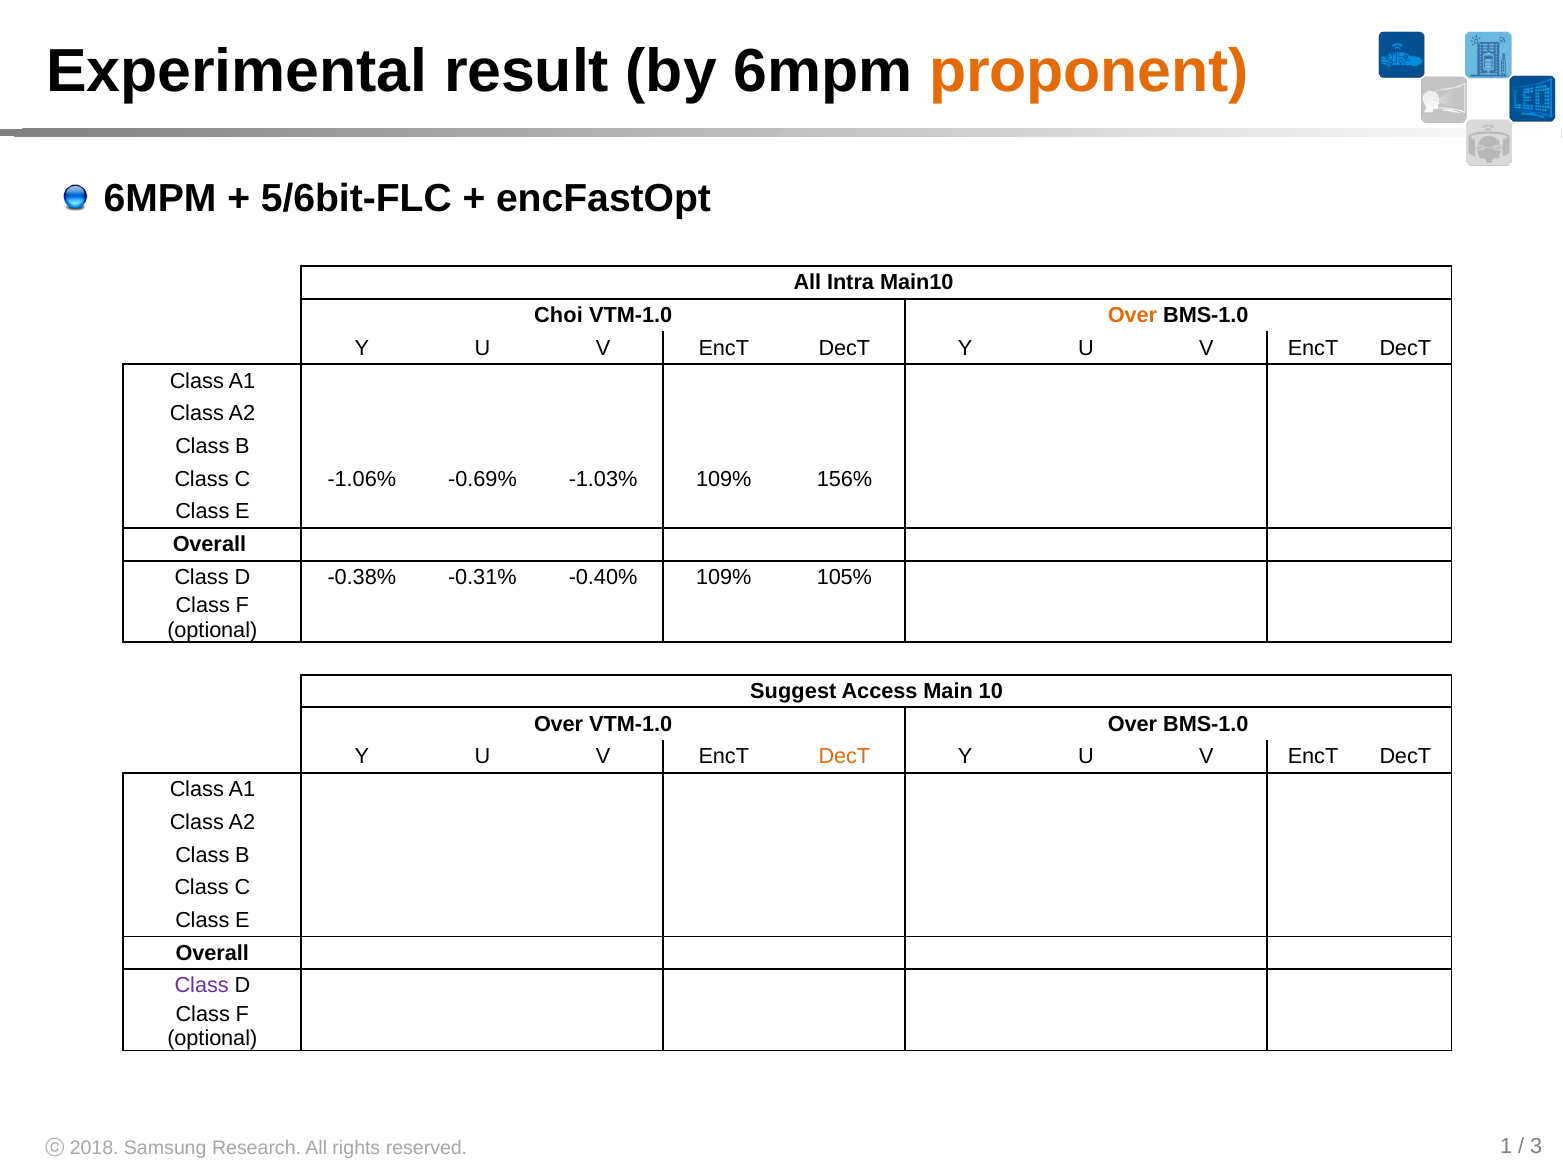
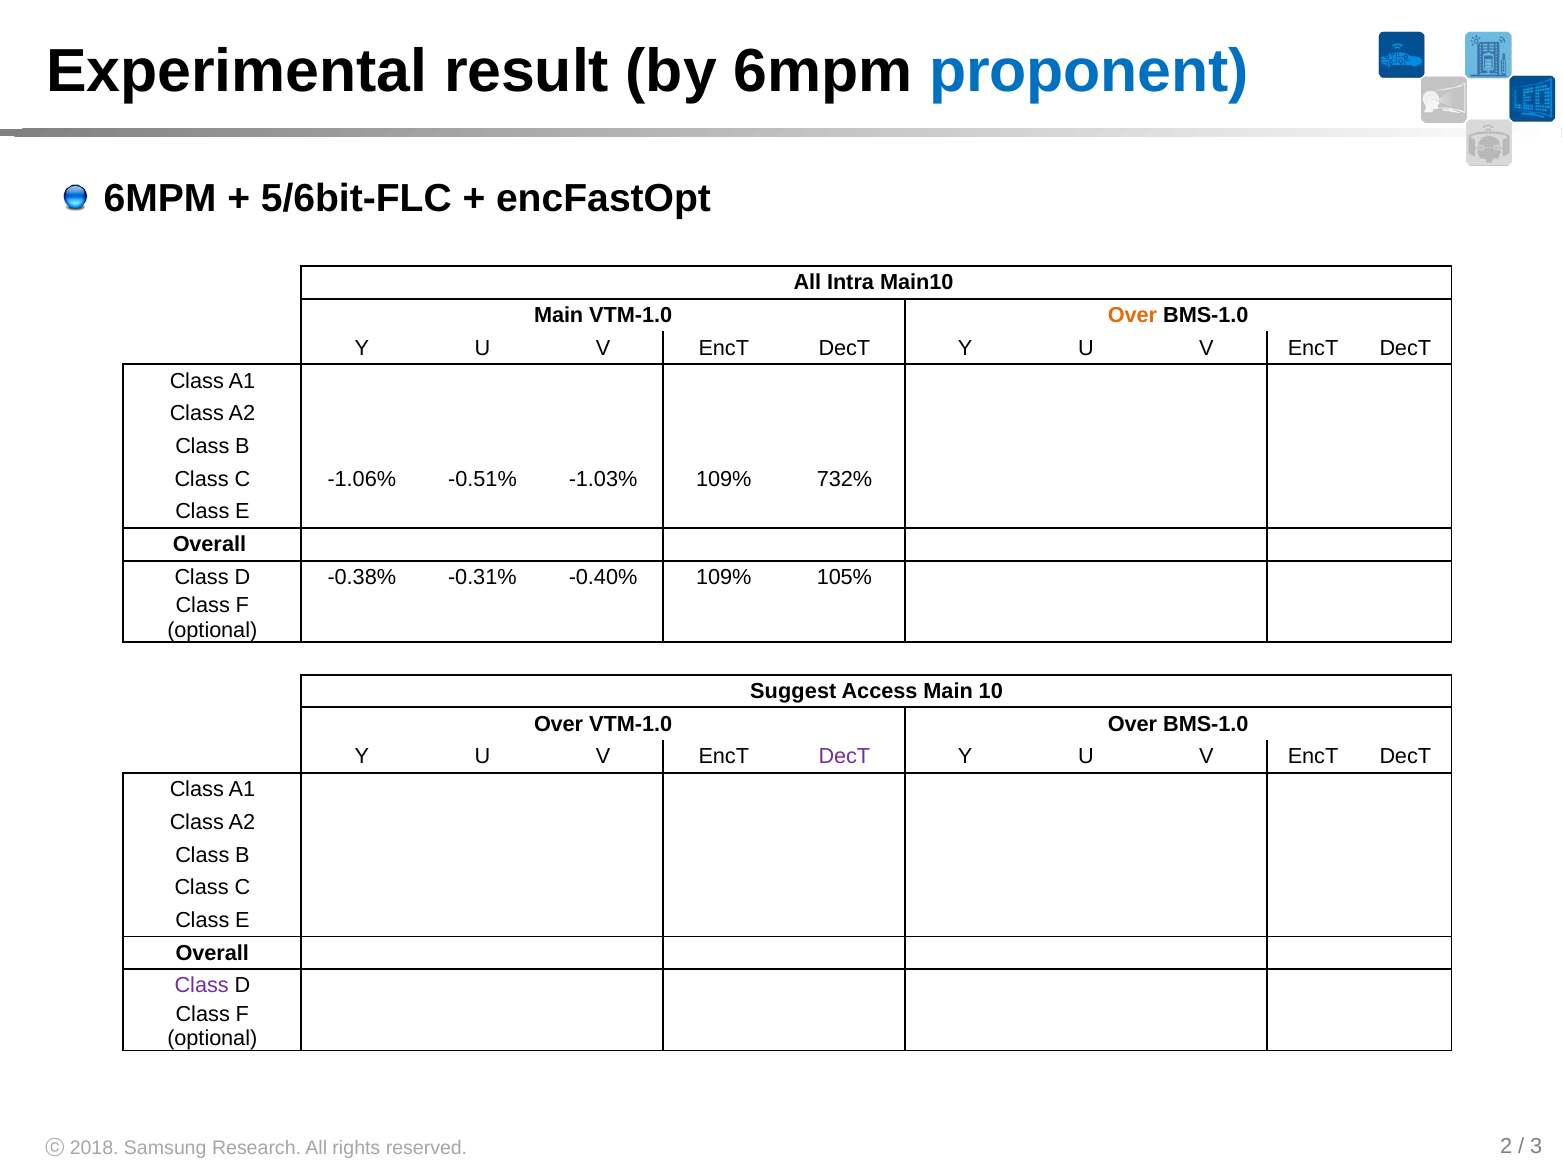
proponent colour: orange -> blue (1089, 71)
Choi: Choi -> Main (559, 315)
-0.69%: -0.69% -> -0.51% (483, 479)
156%: 156% -> 732% (844, 479)
DecT colour: orange -> purple (844, 757)
1: 1 -> 2 (1506, 1147)
